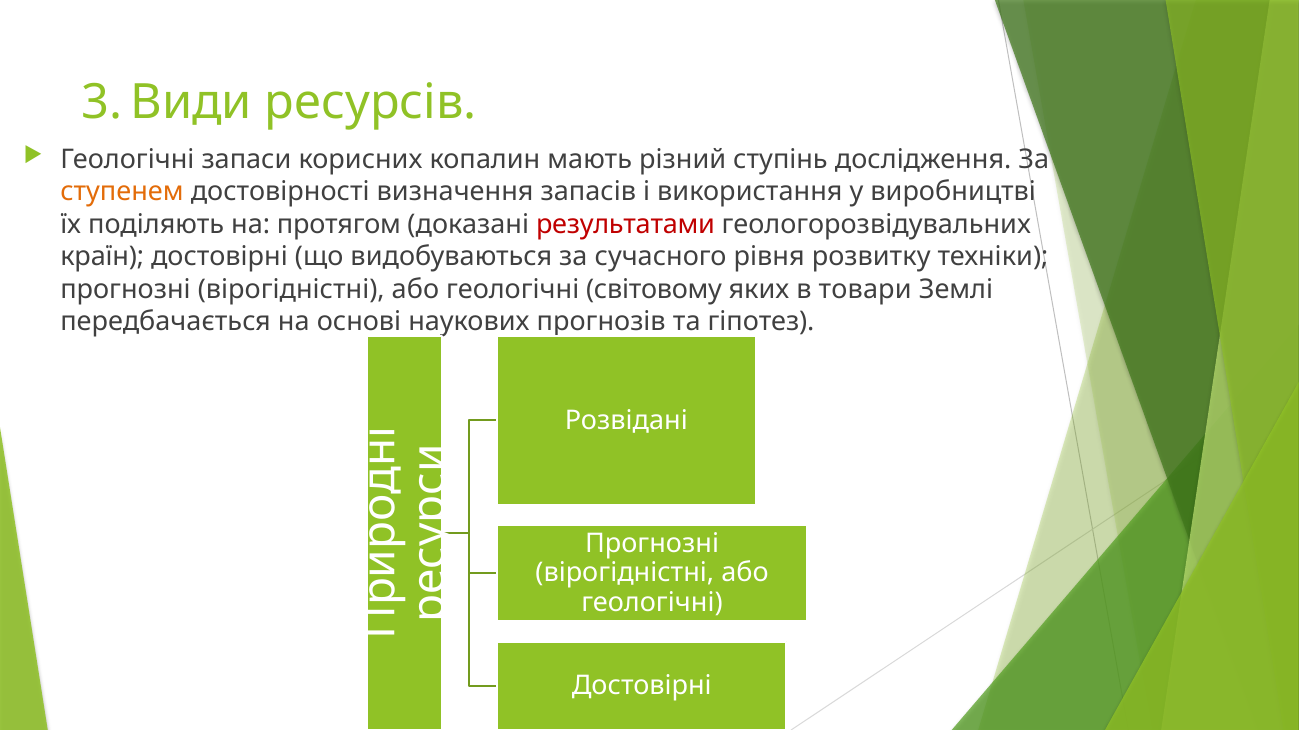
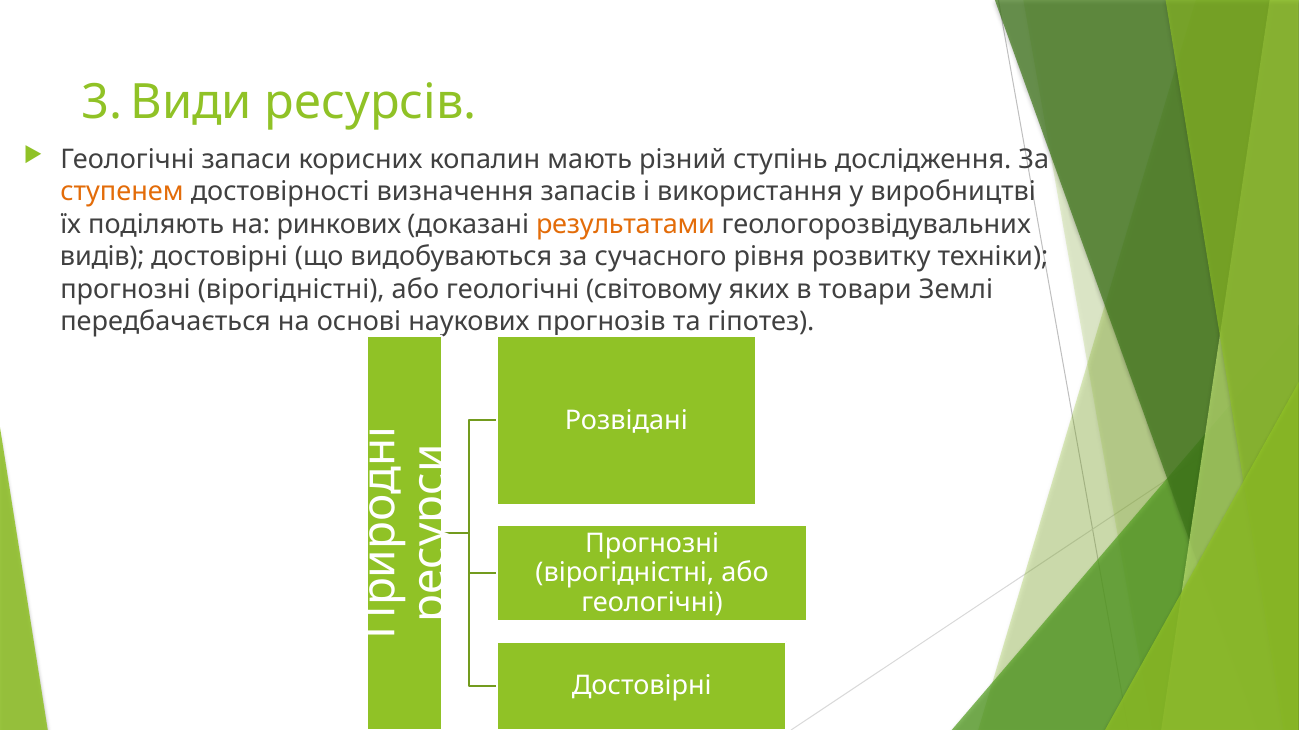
протягом: протягом -> ринкових (339, 225)
результатами colour: red -> orange (625, 225)
країн: країн -> видів (102, 257)
